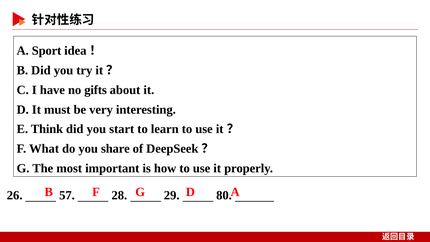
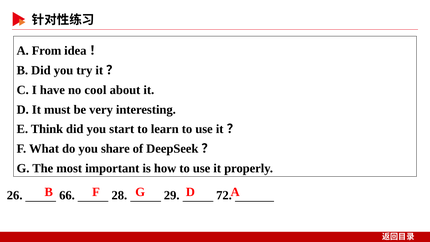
Sport: Sport -> From (47, 51)
gifts: gifts -> cool (95, 90)
57: 57 -> 66 (67, 195)
80: 80 -> 72 (224, 195)
